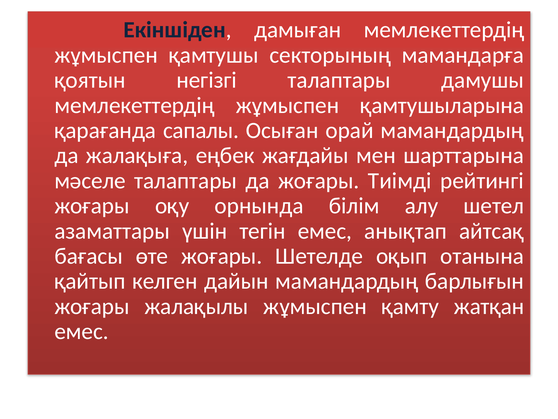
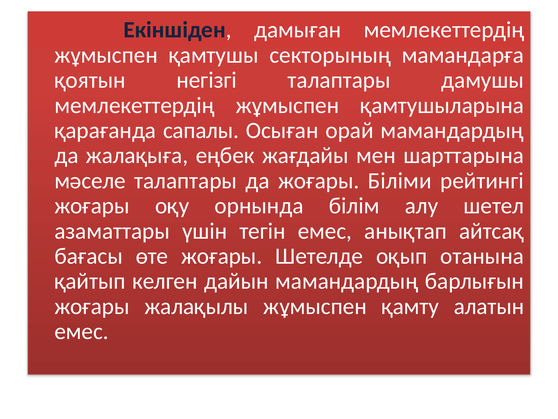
Тиімді: Тиімді -> Біліми (400, 181)
жатқан: жатқан -> алатын (489, 306)
